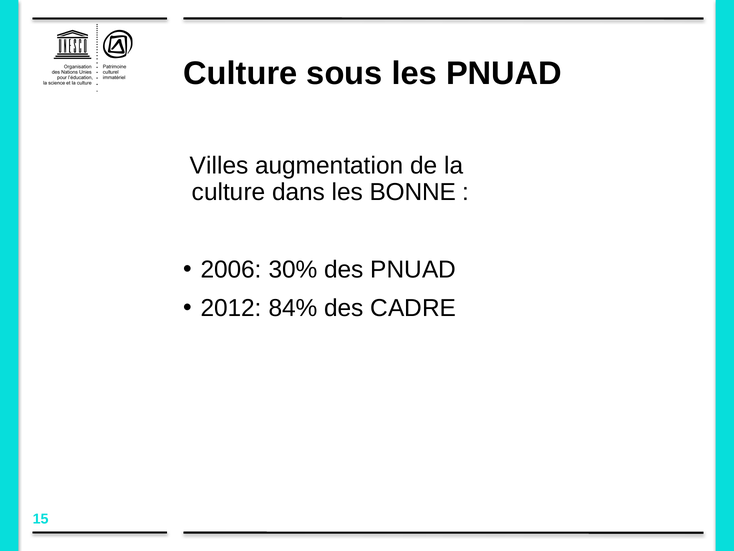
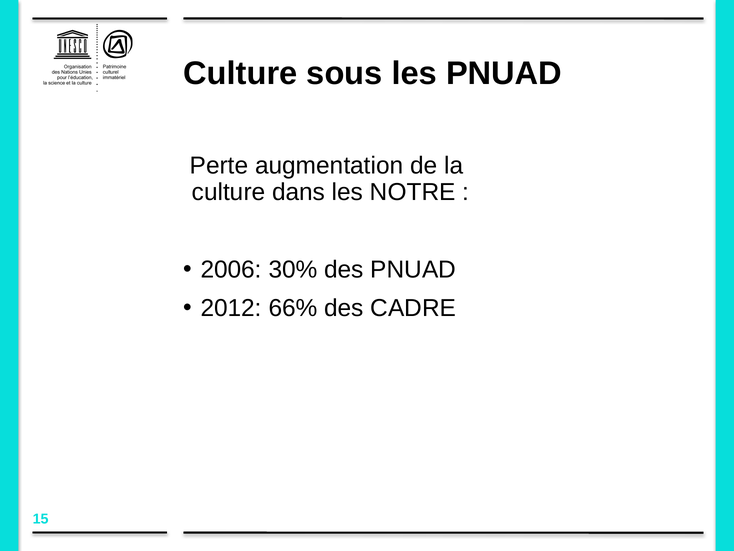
Villes: Villes -> Perte (219, 166)
BONNE: BONNE -> NOTRE (413, 192)
84%: 84% -> 66% (293, 308)
